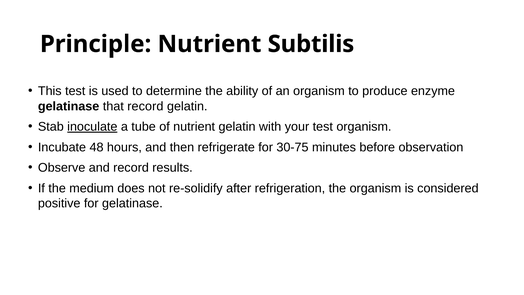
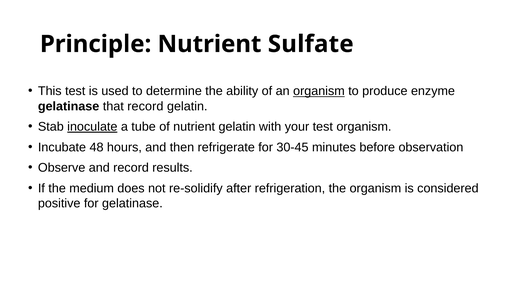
Subtilis: Subtilis -> Sulfate (311, 44)
organism underline: none -> present (319, 91)
30-75: 30-75 -> 30-45 (292, 147)
